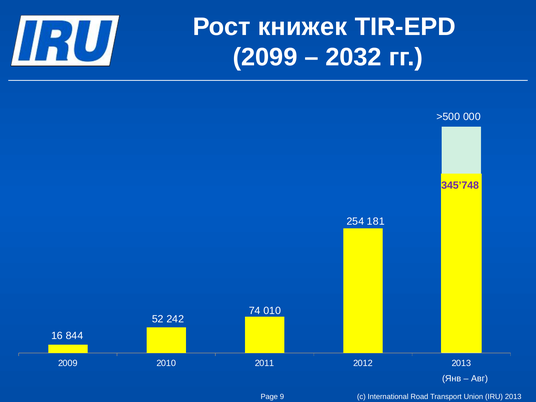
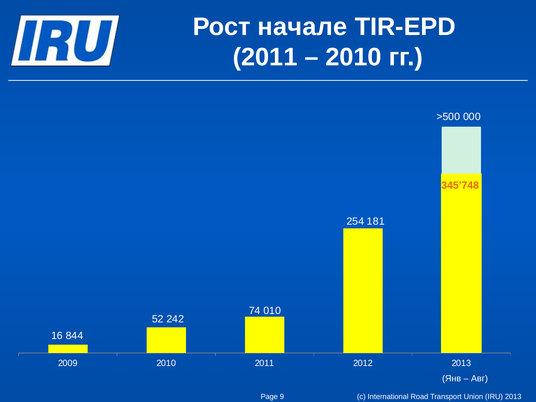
книжек: книжек -> начале (302, 27)
2099: 2099 -> 2011 (265, 57)
2032: 2032 -> 2010 (353, 57)
345’748 colour: purple -> orange (460, 185)
